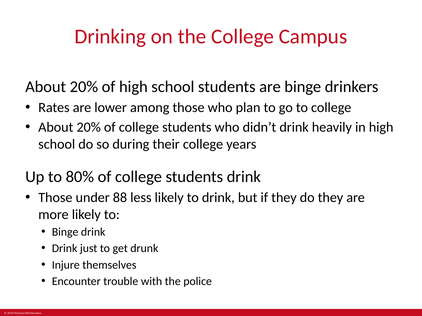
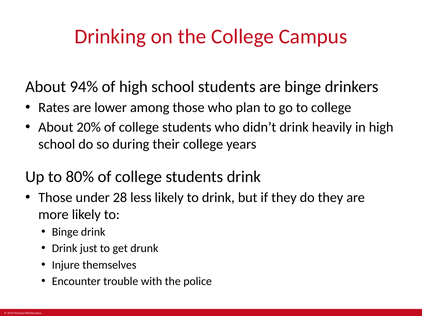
20%: 20% -> 94% (84, 87)
88: 88 -> 28 (120, 198)
